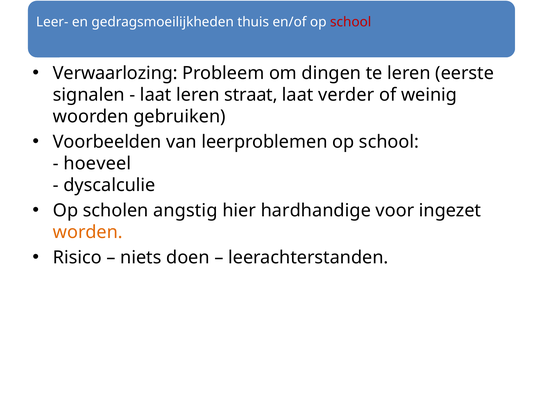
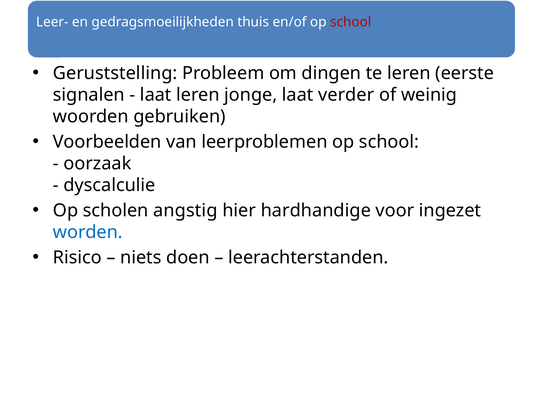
Verwaarlozing: Verwaarlozing -> Geruststelling (115, 73)
straat: straat -> jonge (251, 95)
hoeveel: hoeveel -> oorzaak (97, 164)
worden colour: orange -> blue (88, 232)
